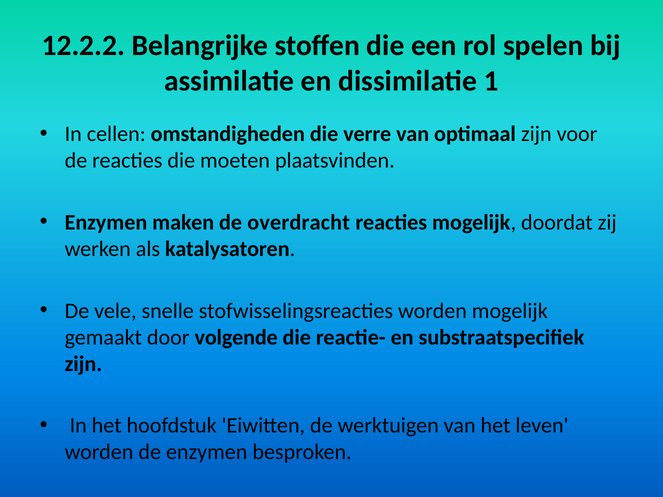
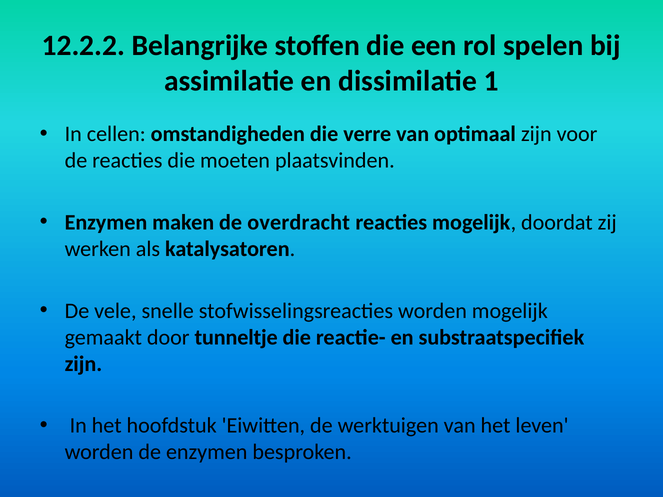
volgende: volgende -> tunneltje (236, 337)
